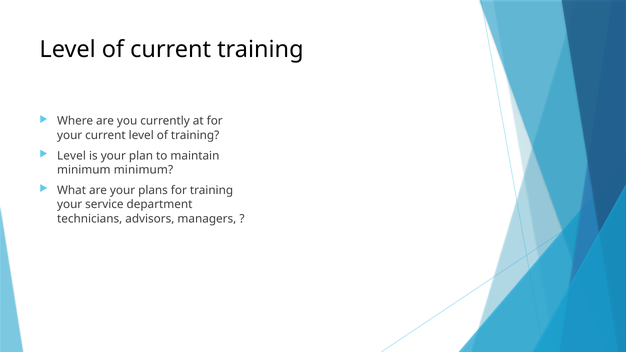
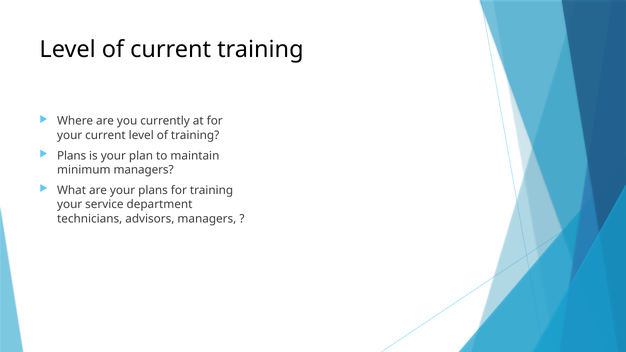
Level: Level -> Plans (72, 156)
minimum minimum: minimum -> managers (144, 170)
